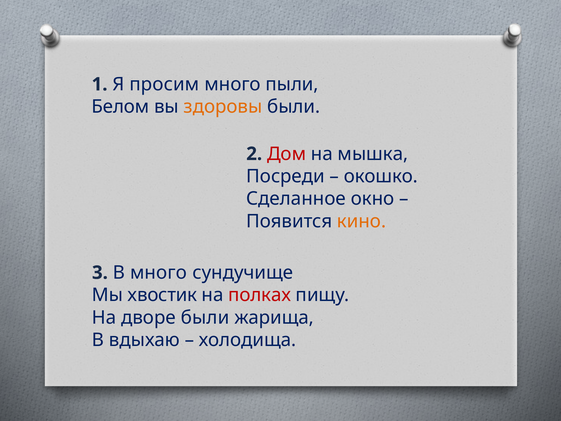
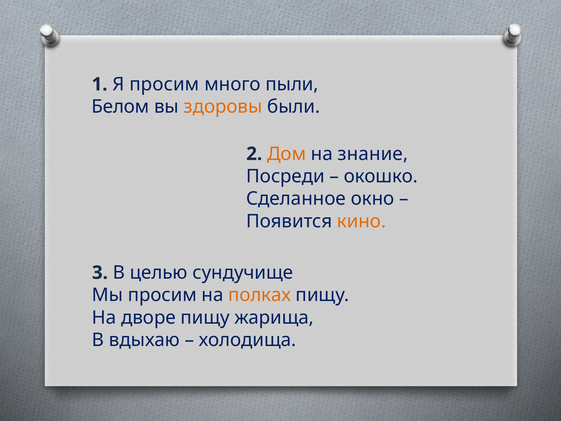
Дом colour: red -> orange (287, 154)
мышка: мышка -> знание (373, 154)
В много: много -> целью (159, 273)
Мы хвостик: хвостик -> просим (162, 295)
полках colour: red -> orange (260, 295)
дворе были: были -> пищу (205, 317)
